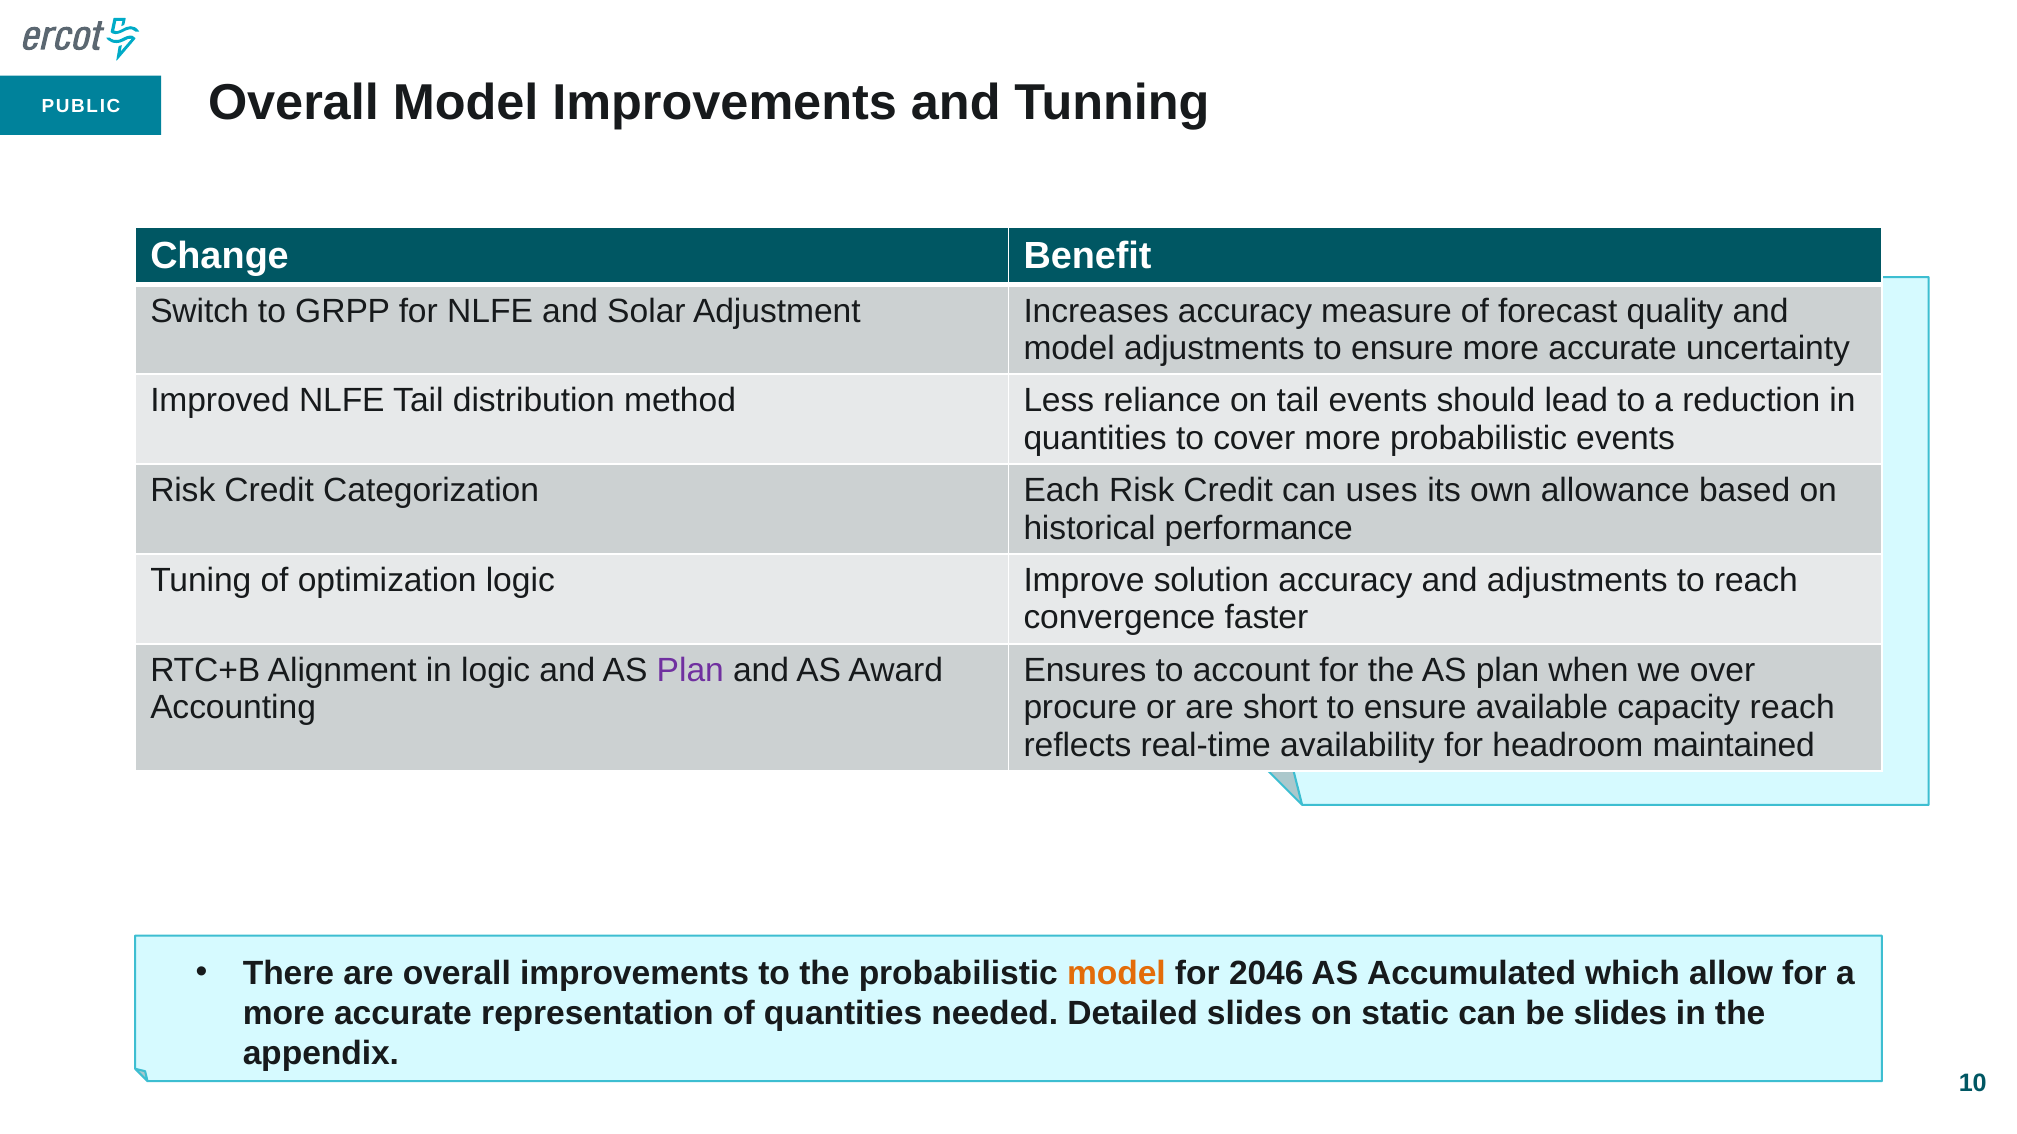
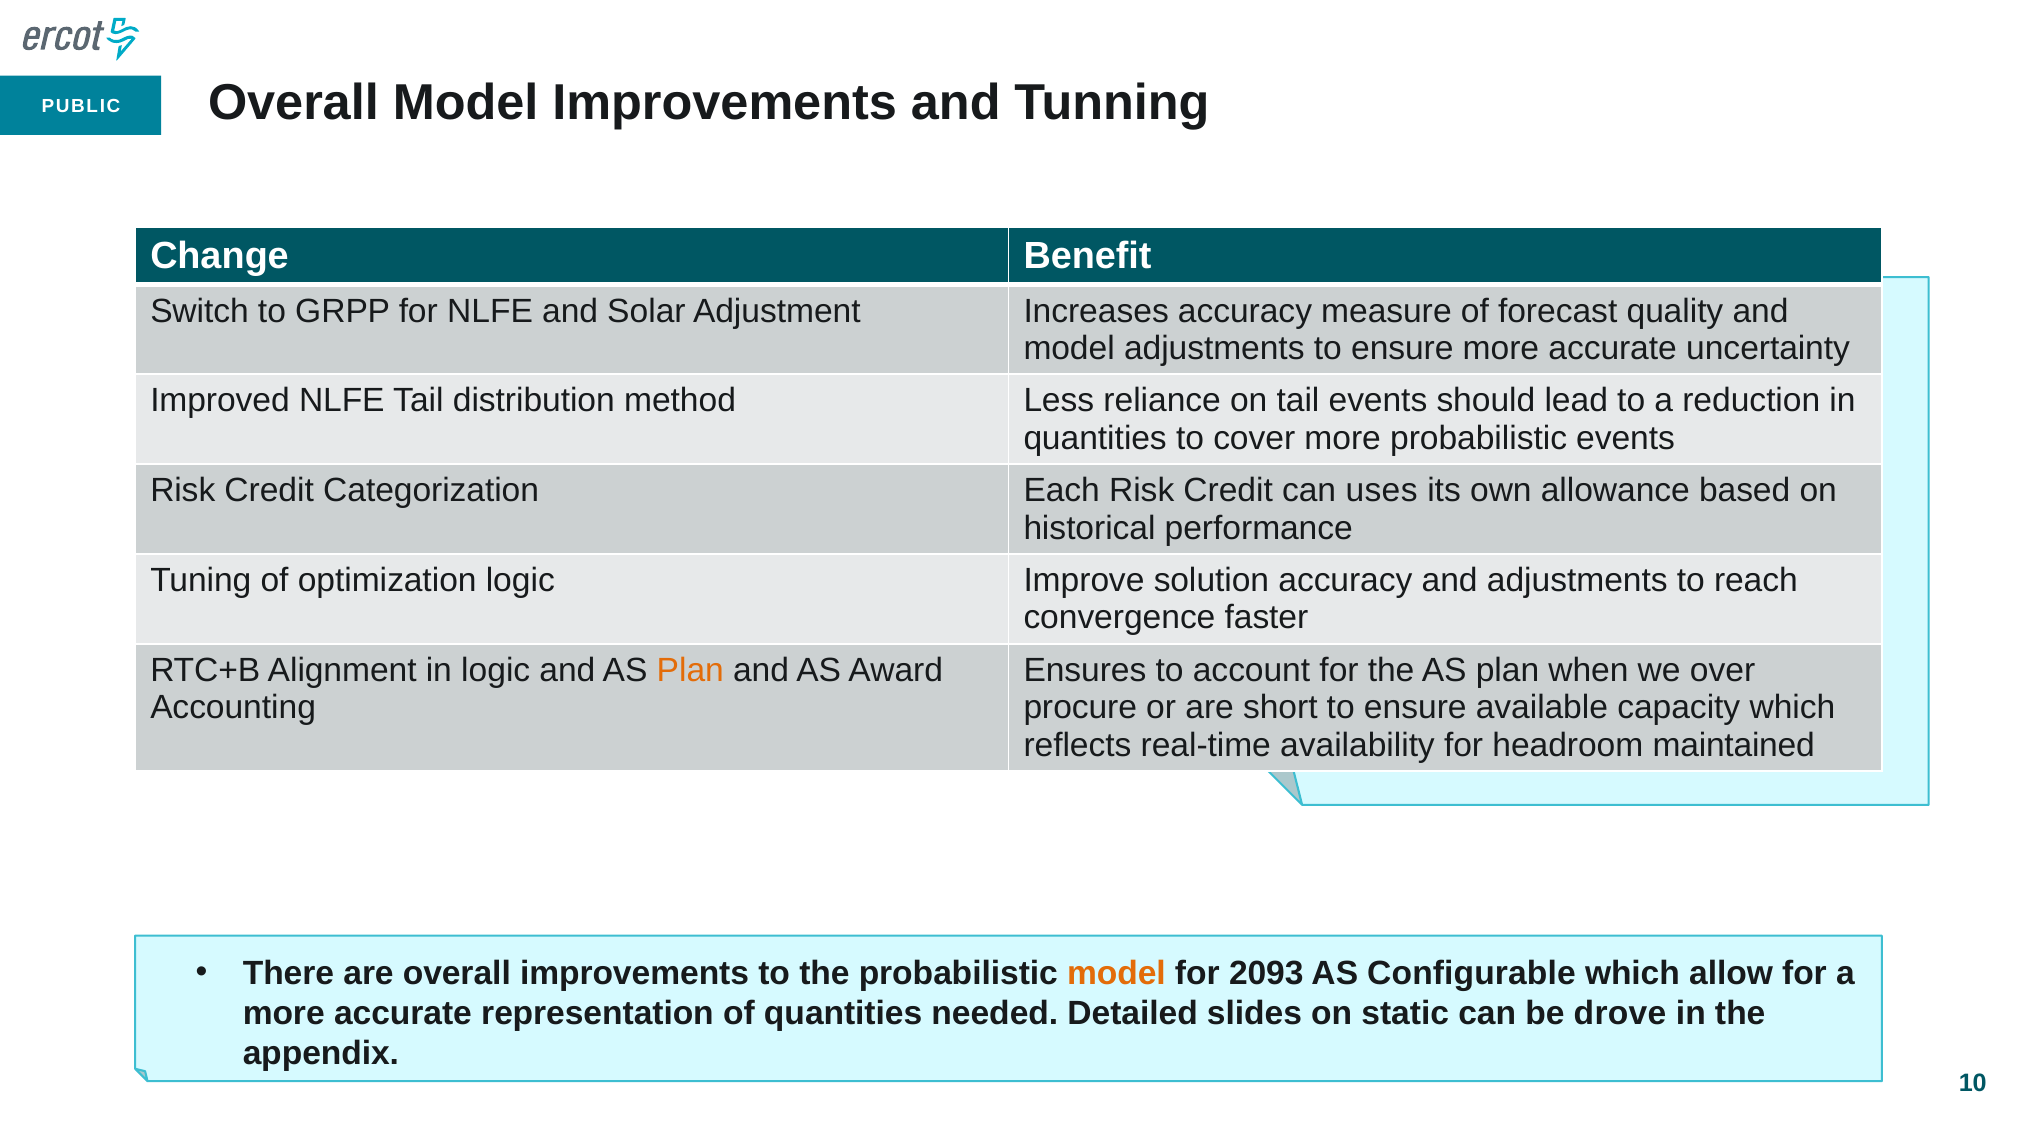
Plan colour: purple -> orange (690, 671)
capacity reach: reach -> which (1792, 708)
2046: 2046 -> 2093 (1266, 974)
Accumulated: Accumulated -> Configurable (1471, 974)
be slides: slides -> drove (1620, 1014)
